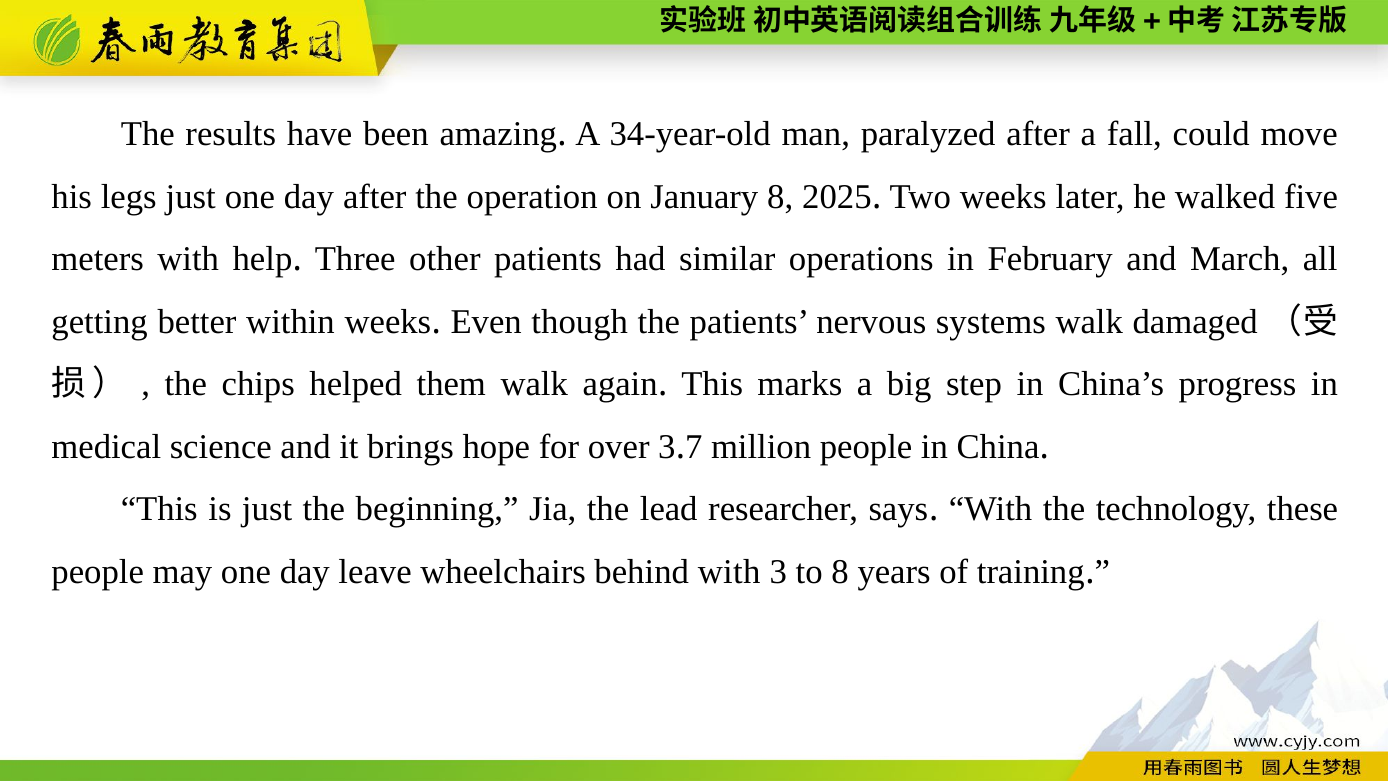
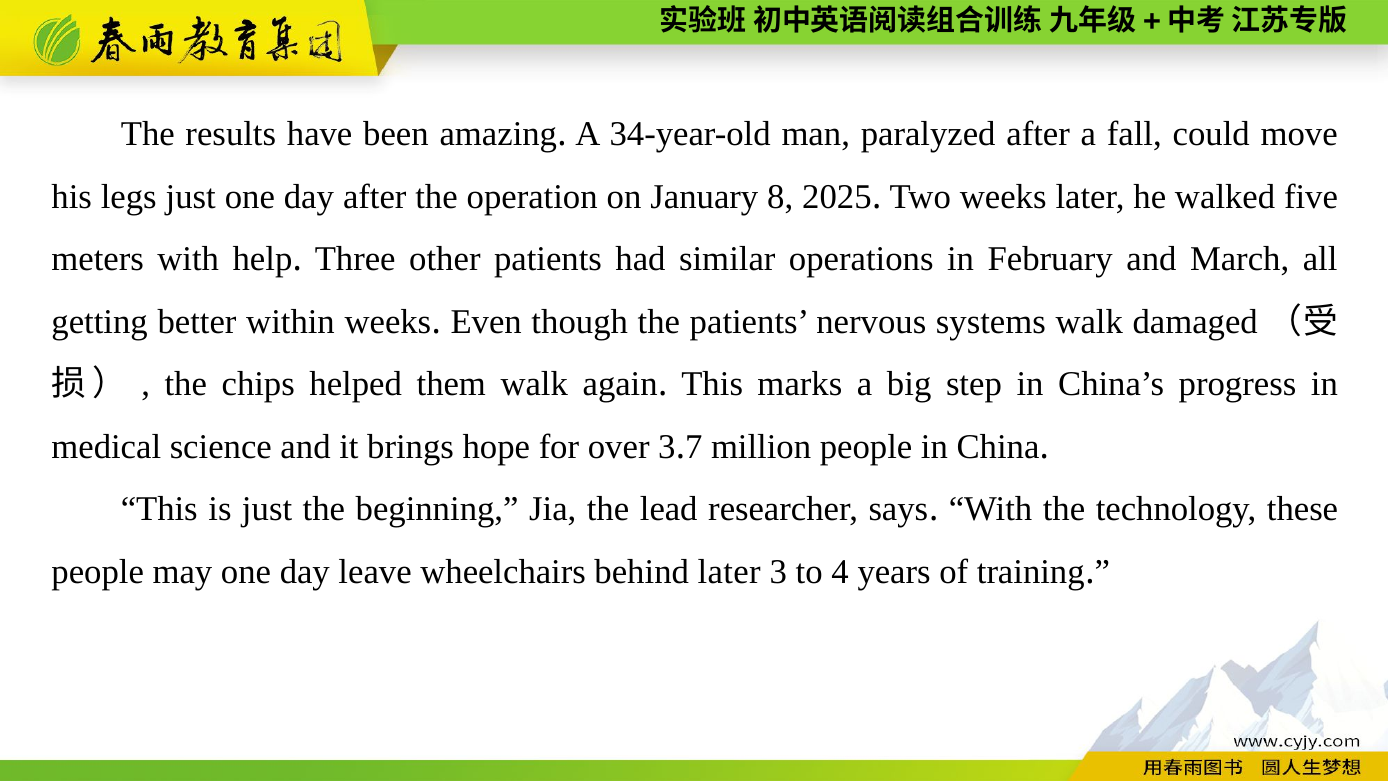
behind with: with -> later (729, 572)
to 8: 8 -> 4 (840, 572)
